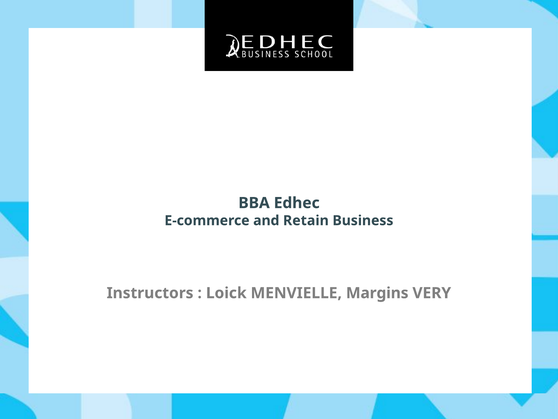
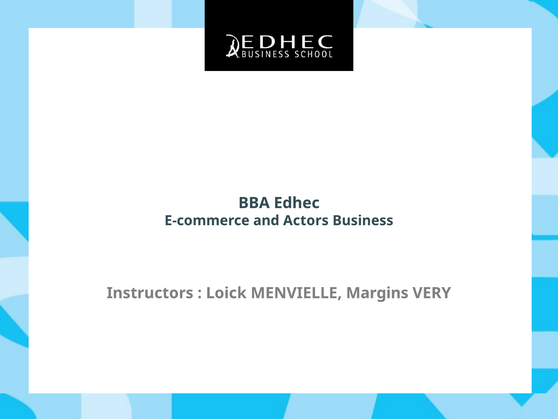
Retain: Retain -> Actors (306, 220)
